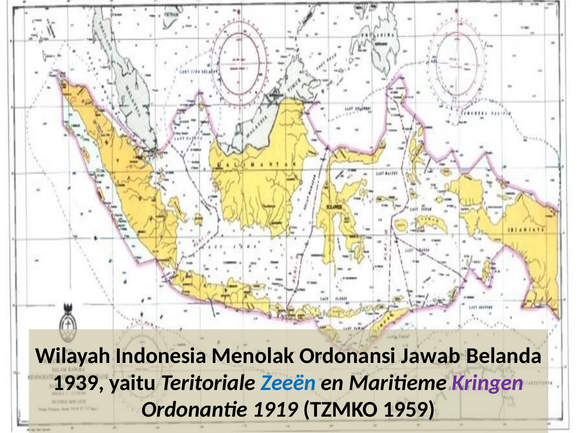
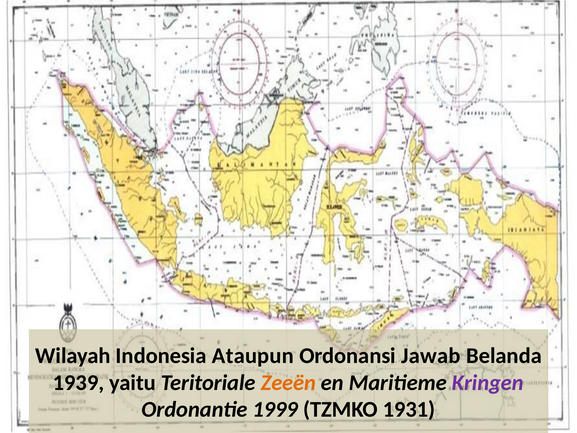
Menolak: Menolak -> Ataupun (253, 356)
Zeeën colour: blue -> orange (288, 382)
1919: 1919 -> 1999 (275, 409)
1959: 1959 -> 1931 (409, 409)
